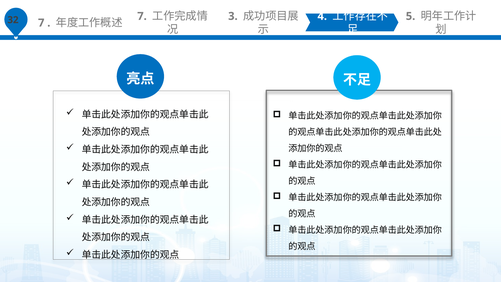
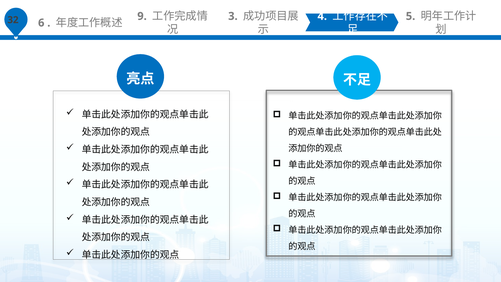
7: 7 -> 6 (41, 23)
7: 7 -> 9 (142, 16)
